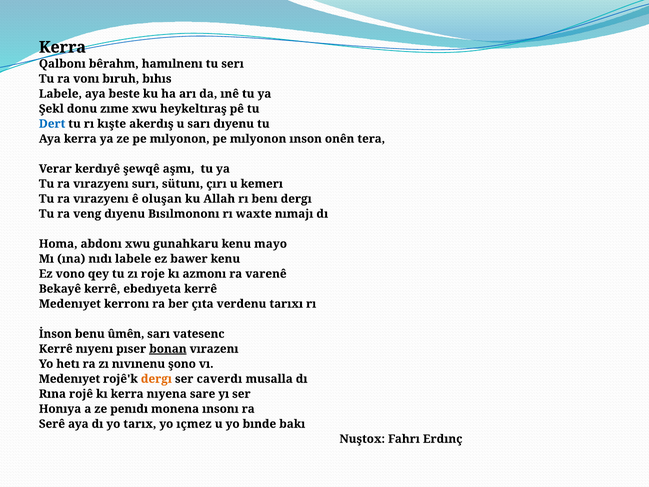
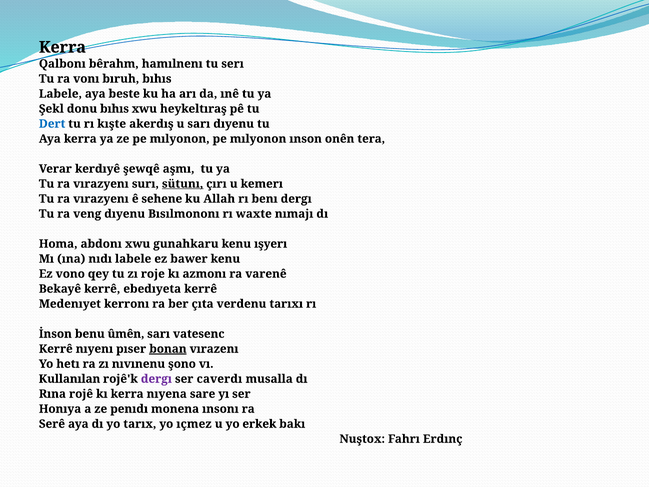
donu zıme: zıme -> bıhıs (114, 109)
sütunı underline: none -> present (183, 184)
oluşan: oluşan -> sehene (162, 199)
mayo: mayo -> ışyerı (271, 244)
Medenıyet: Medenıyet -> Kullanılan (69, 379)
dergı colour: orange -> purple (156, 379)
bınde: bınde -> erkek (259, 424)
